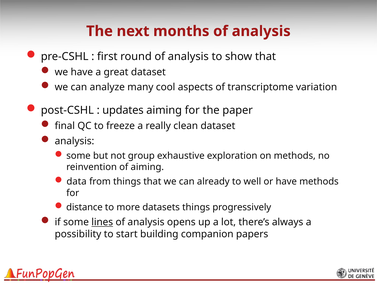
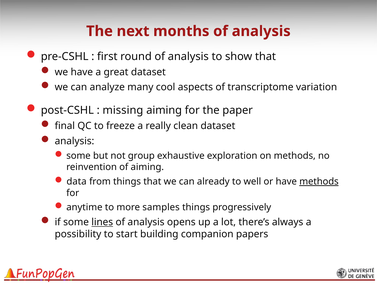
updates: updates -> missing (123, 110)
methods underline: none -> present (319, 181)
distance: distance -> anytime (84, 207)
datasets: datasets -> samples (161, 207)
